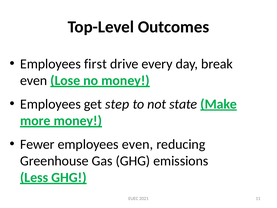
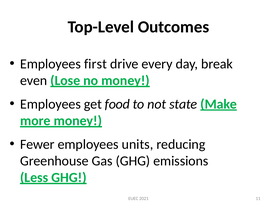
step: step -> food (117, 104)
employees even: even -> units (137, 144)
